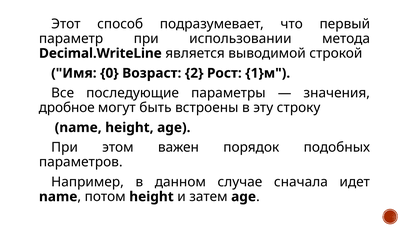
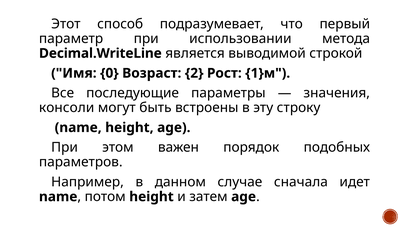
дробное: дробное -> консоли (67, 108)
